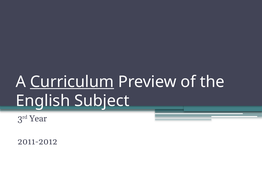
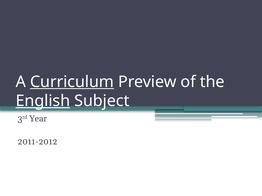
English underline: none -> present (43, 101)
